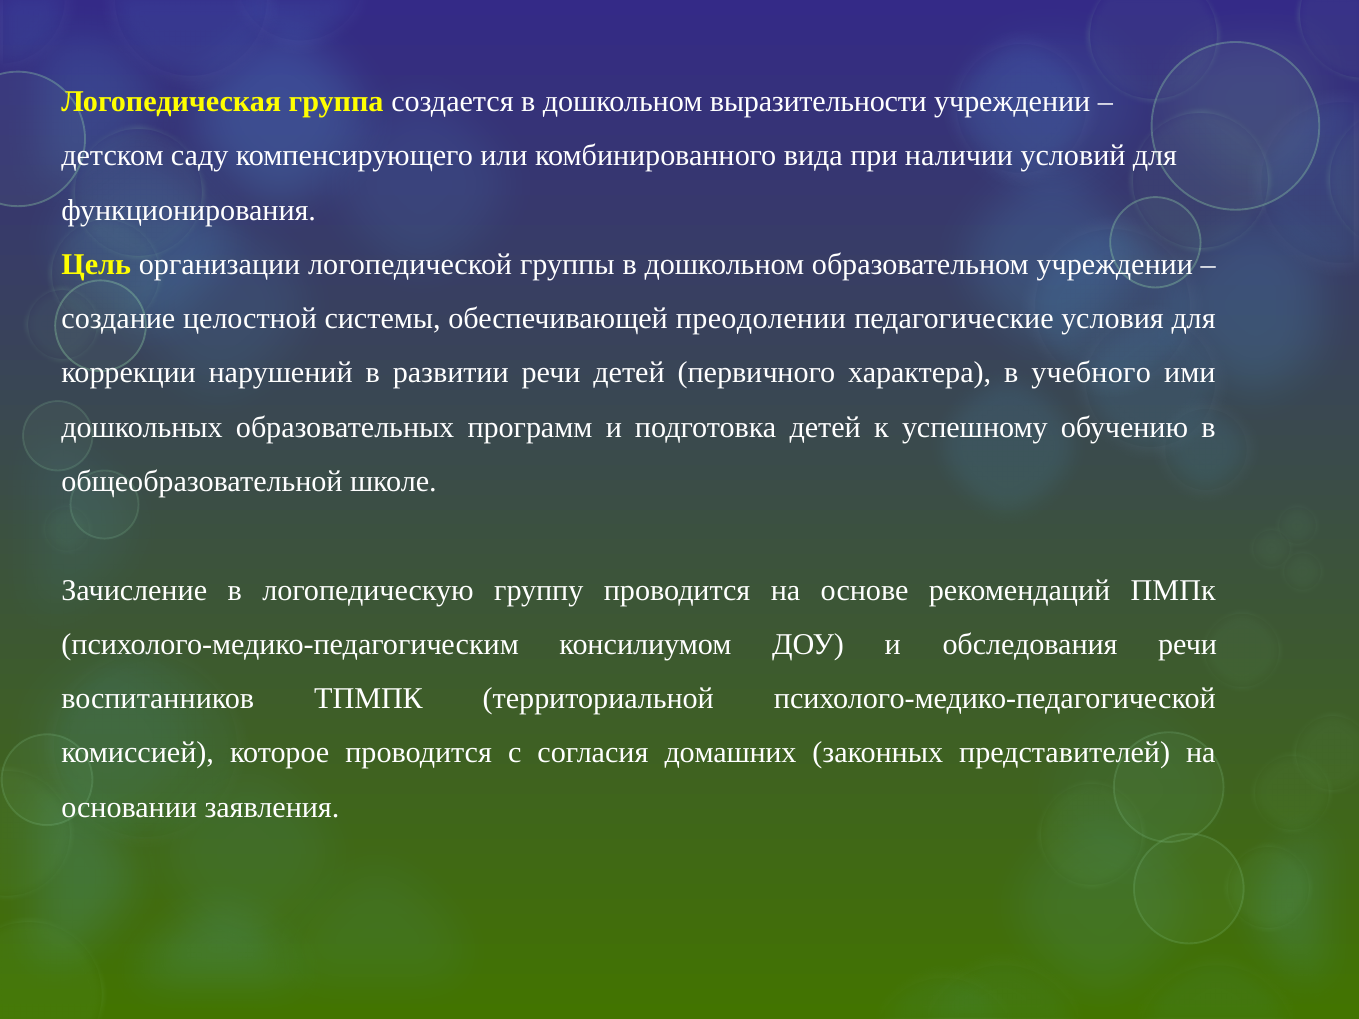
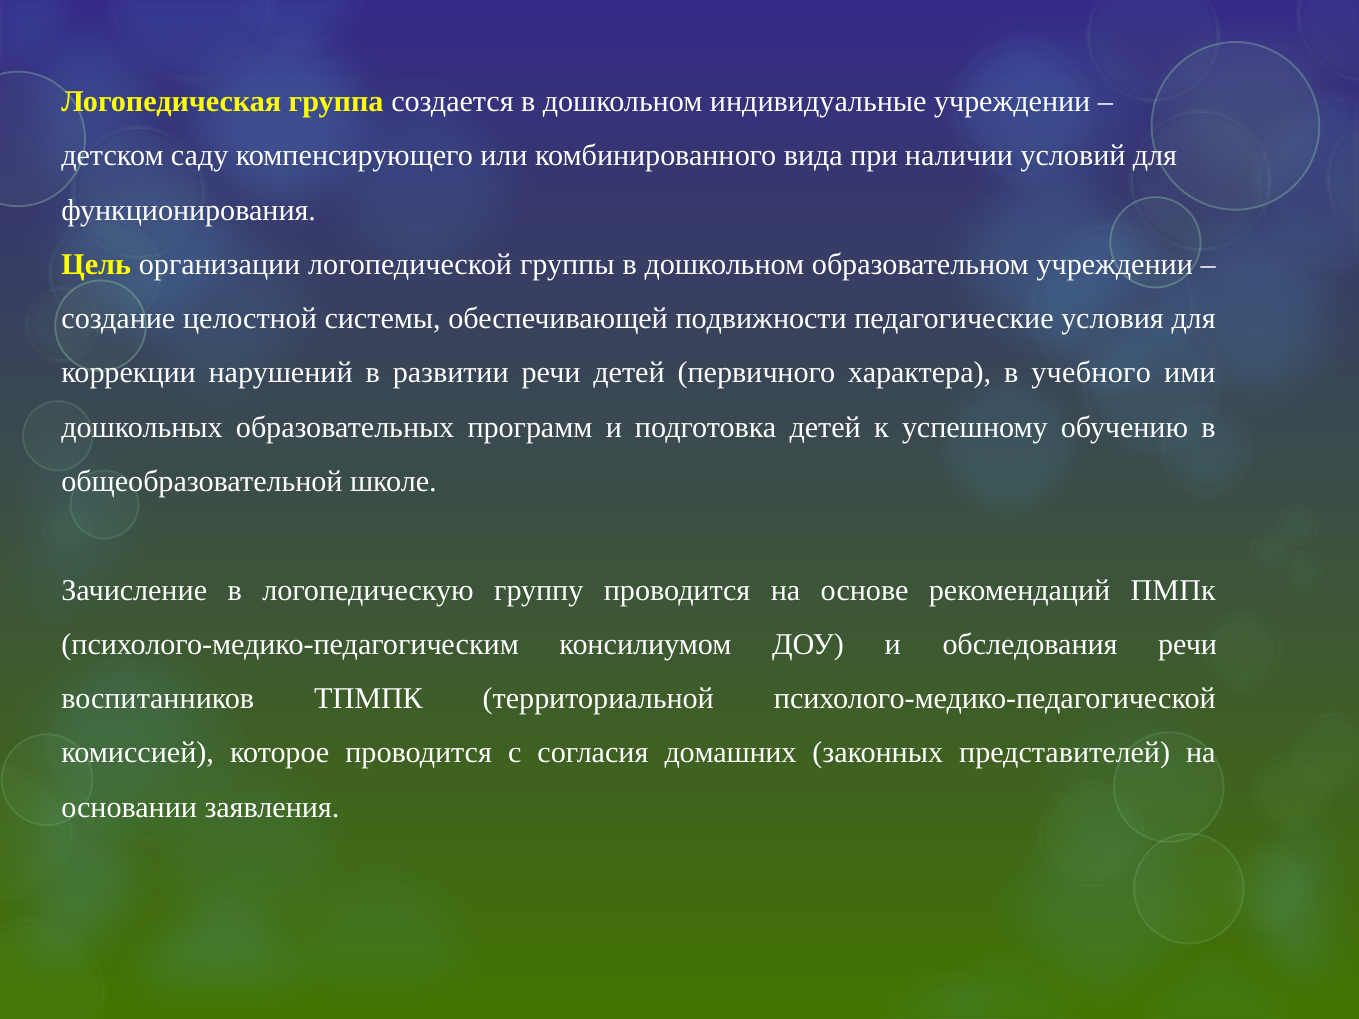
выразительности: выразительности -> индивидуальные (818, 101)
преодолении: преодолении -> подвижности (761, 319)
